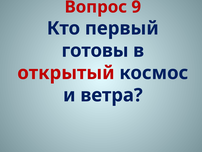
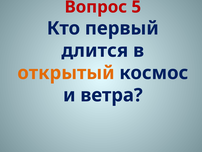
9: 9 -> 5 (136, 7)
готовы: готовы -> длится (95, 50)
открытый colour: red -> orange (66, 73)
